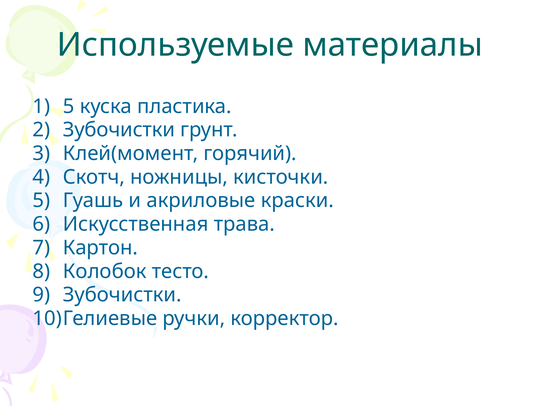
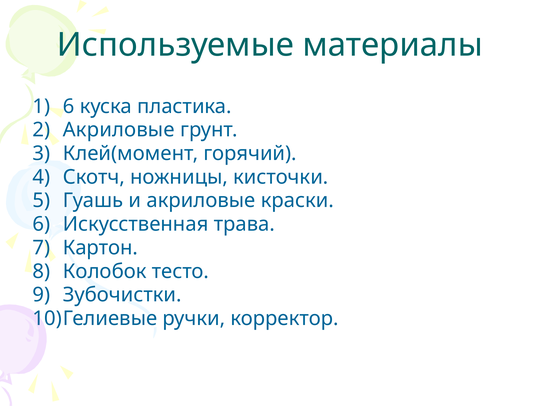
5: 5 -> 6 (69, 106)
2 Зубочистки: Зубочистки -> Акриловые (119, 130)
